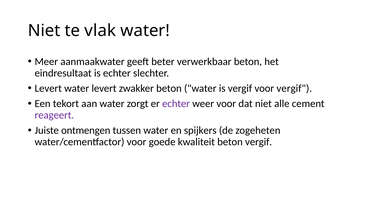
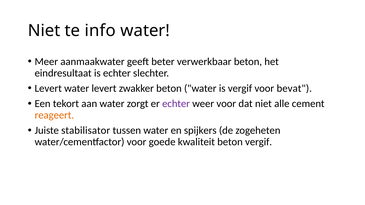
vlak: vlak -> info (100, 31)
voor vergif: vergif -> bevat (294, 89)
reageert colour: purple -> orange (54, 115)
ontmengen: ontmengen -> stabilisator (86, 131)
